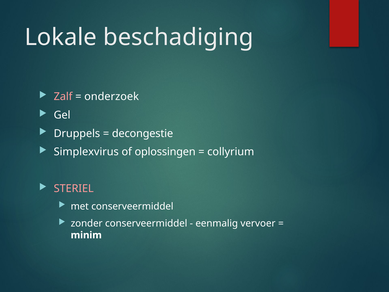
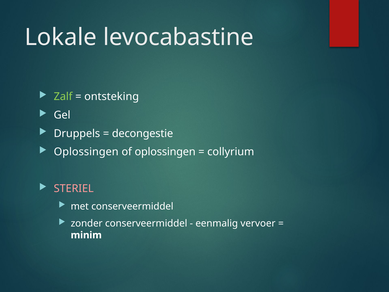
beschadiging: beschadiging -> levocabastine (178, 37)
Zalf colour: pink -> light green (63, 97)
onderzoek: onderzoek -> ontsteking (112, 97)
Simplexvirus: Simplexvirus -> Oplossingen (86, 152)
